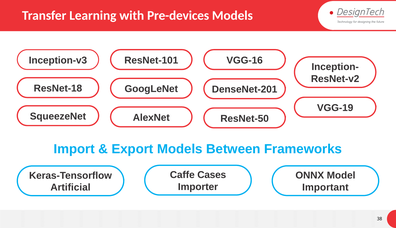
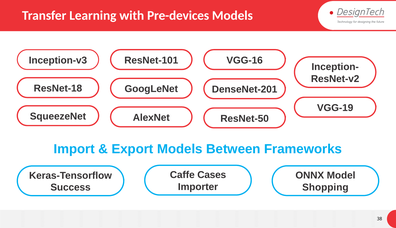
Important: Important -> Shopping (325, 187)
Artificial: Artificial -> Success (71, 187)
